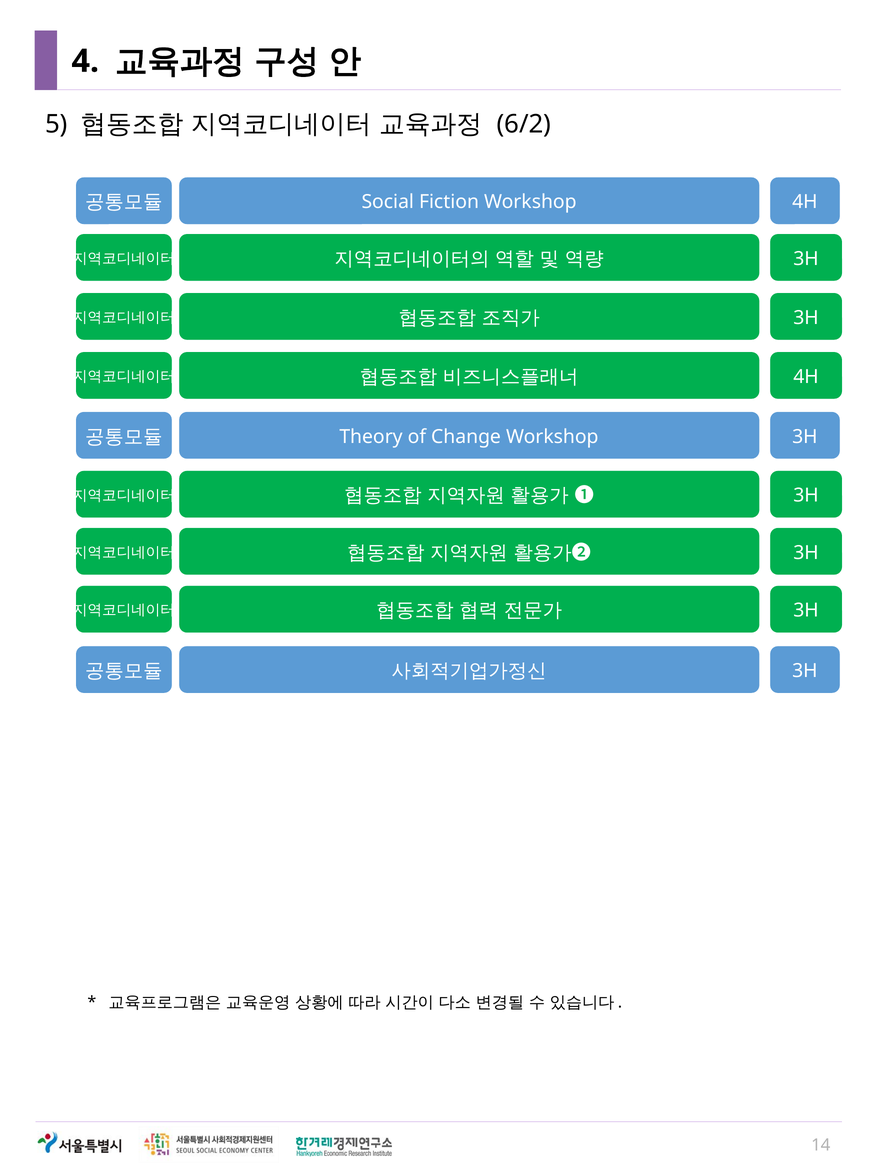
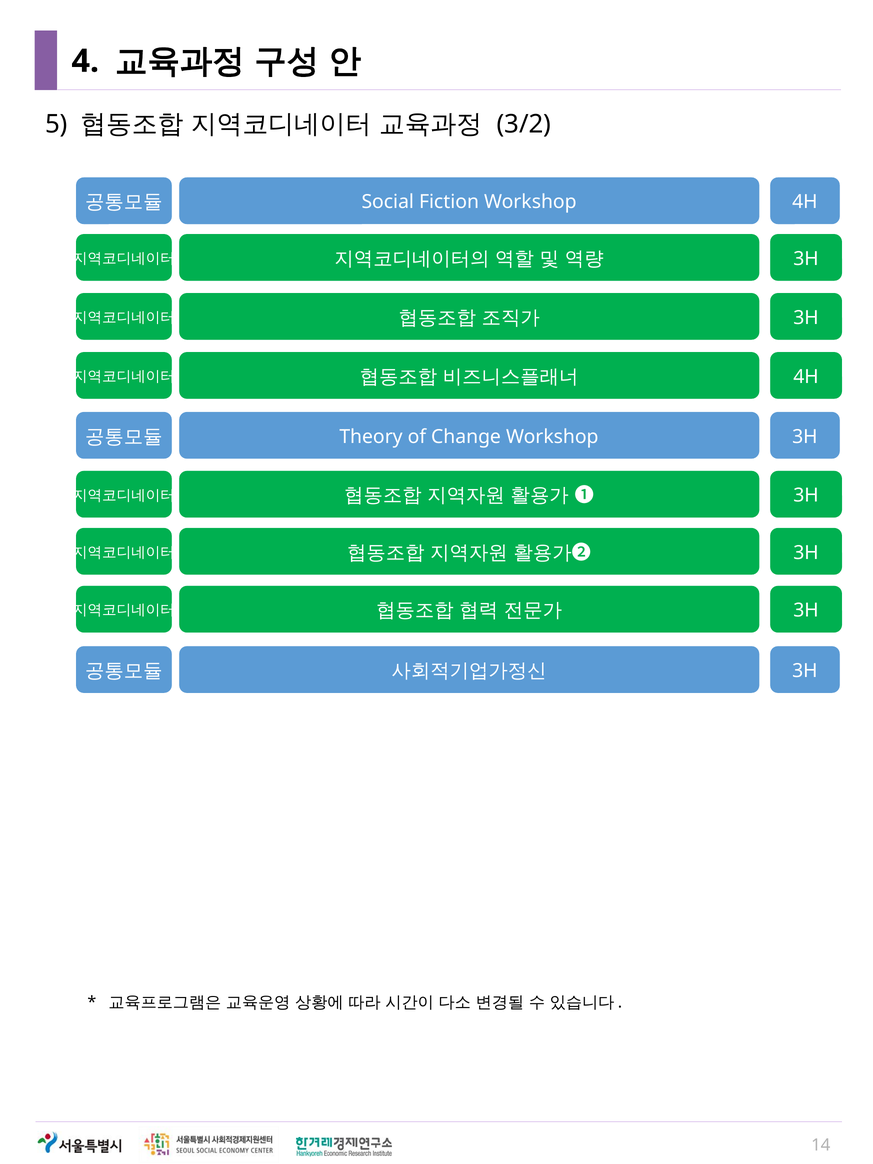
6/2: 6/2 -> 3/2 (524, 124)
